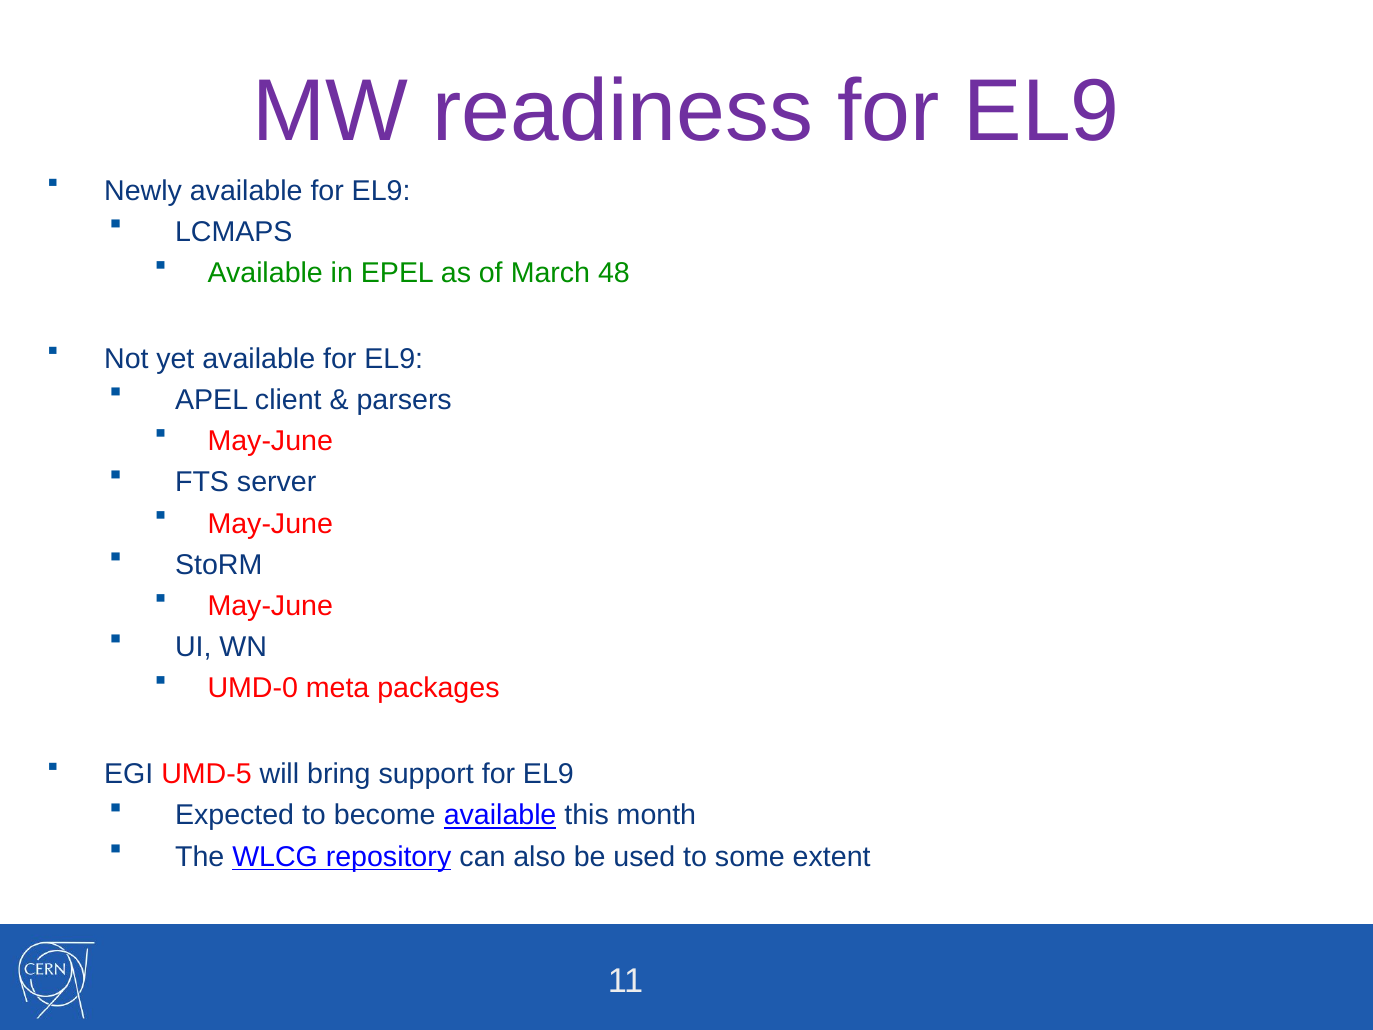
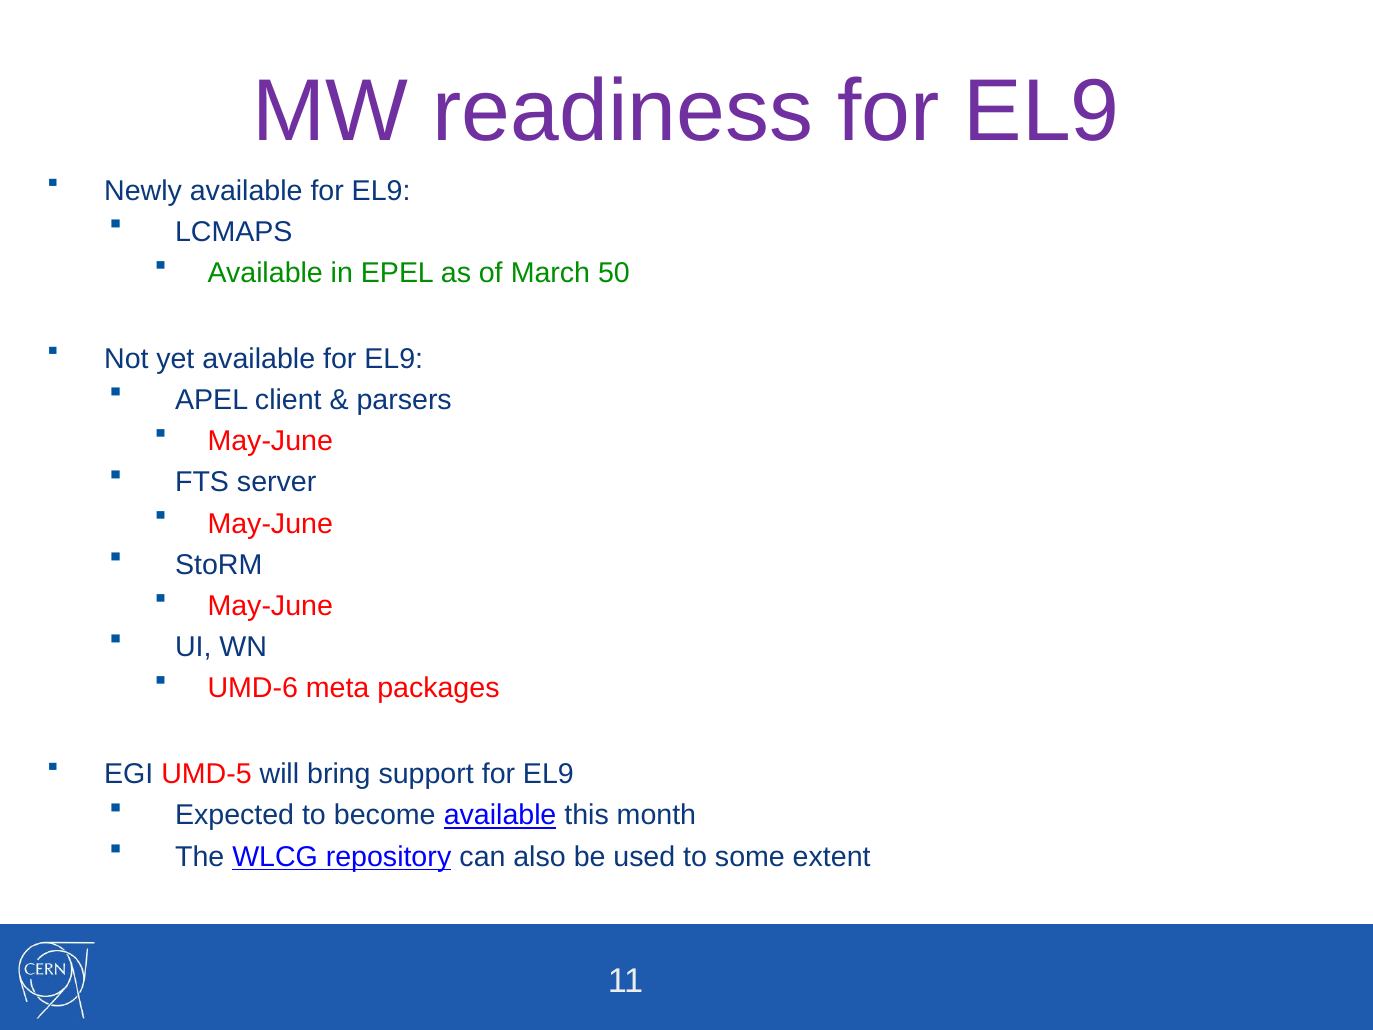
48: 48 -> 50 (614, 273)
UMD-0: UMD-0 -> UMD-6 (253, 688)
